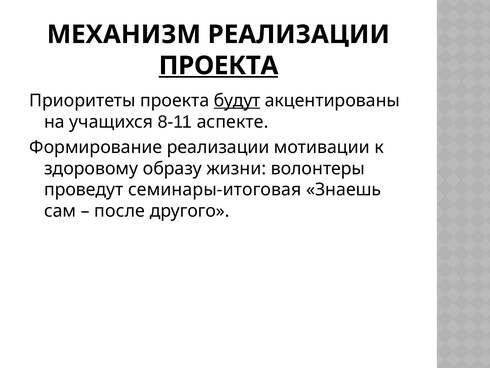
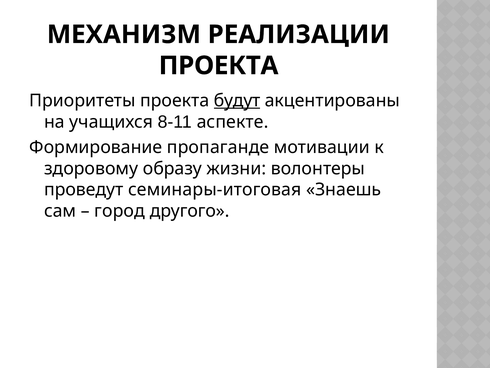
ПРОЕКТА underline: present -> none (219, 66)
Формирование реализации: реализации -> пропаганде (218, 147)
после: после -> город (120, 211)
